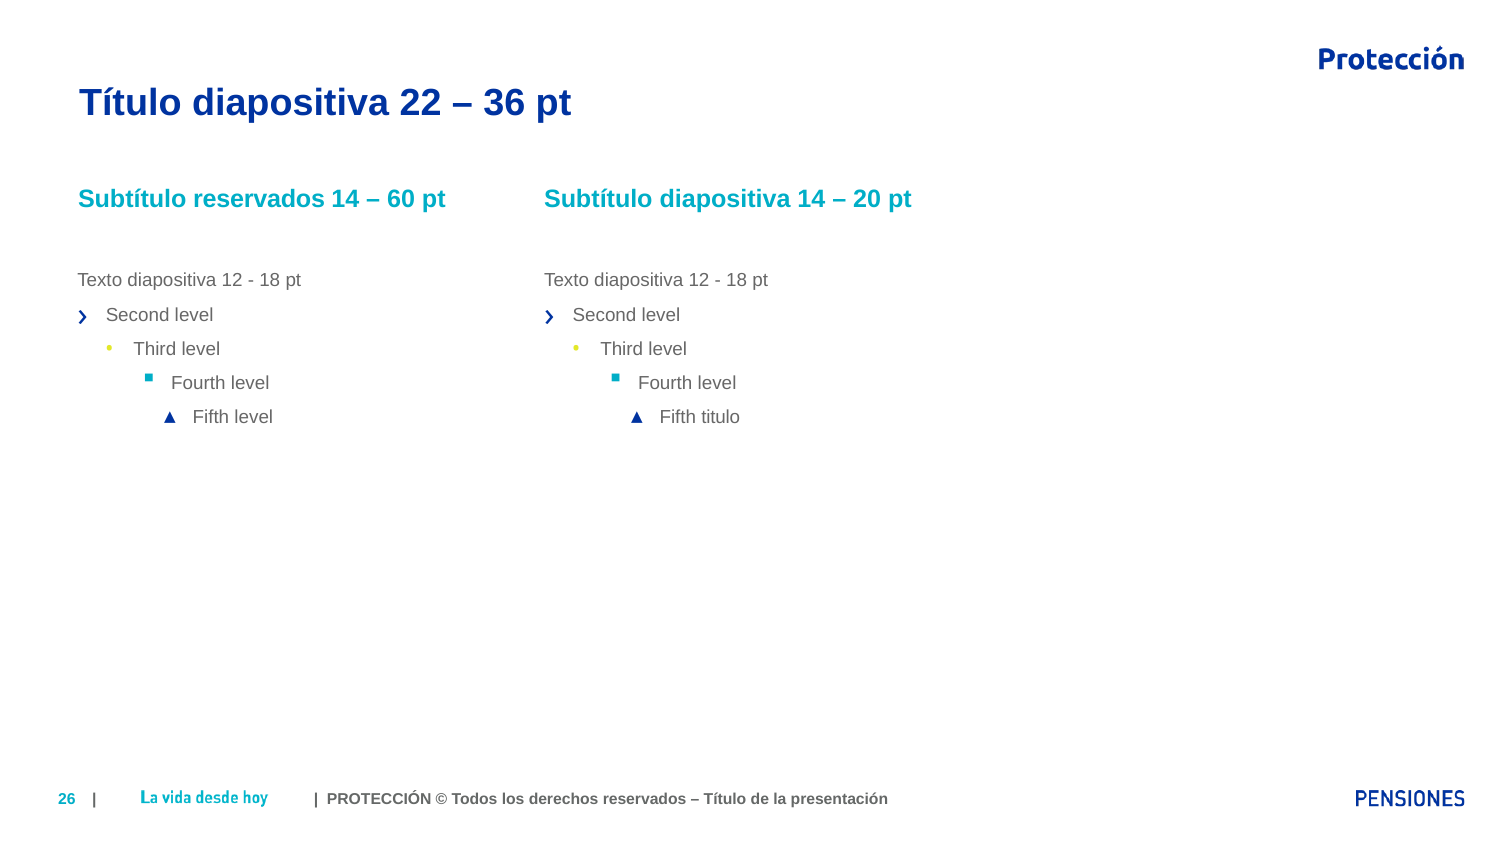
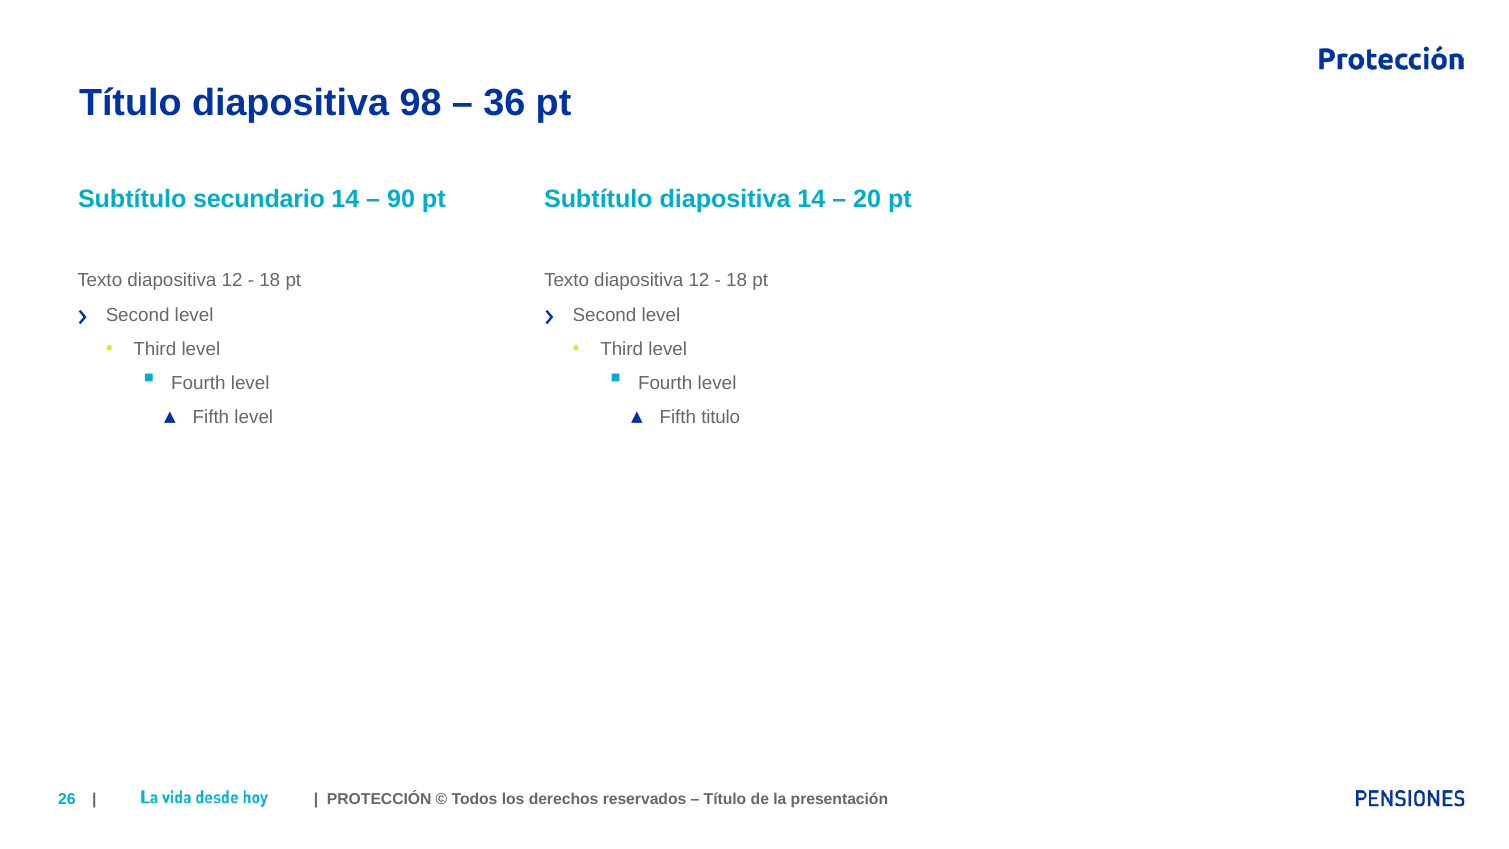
22: 22 -> 98 (421, 103)
Subtítulo reservados: reservados -> secundario (259, 200)
60: 60 -> 90 (401, 200)
